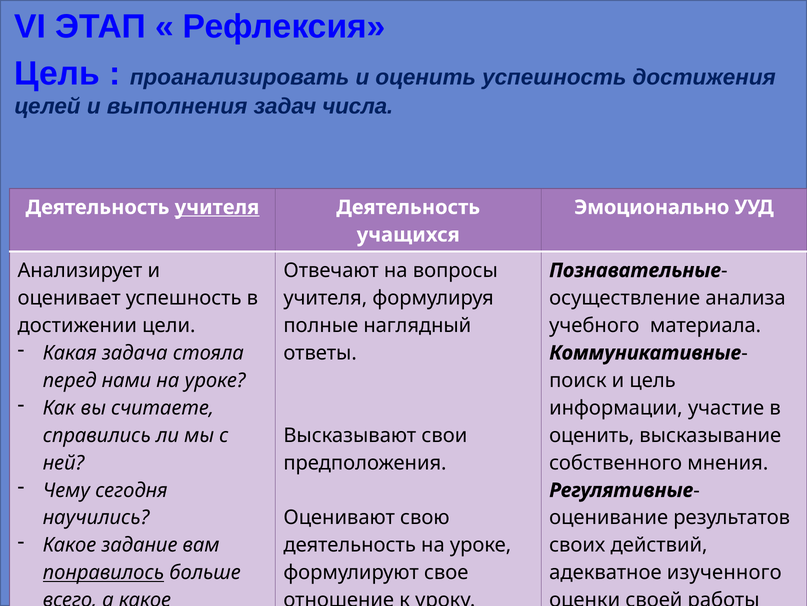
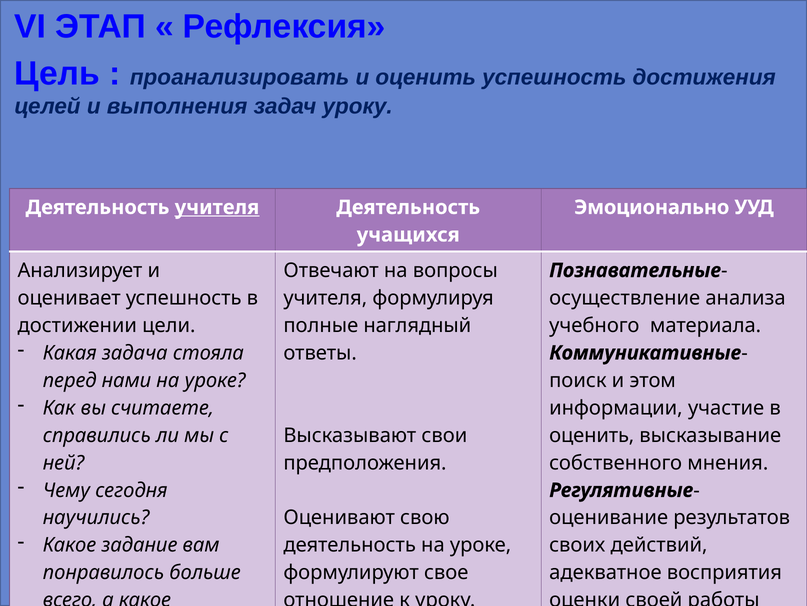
задач числа: числа -> уроку (358, 106)
и цель: цель -> этом (653, 380)
понравилось underline: present -> none (103, 572)
изученного: изученного -> восприятия (724, 572)
